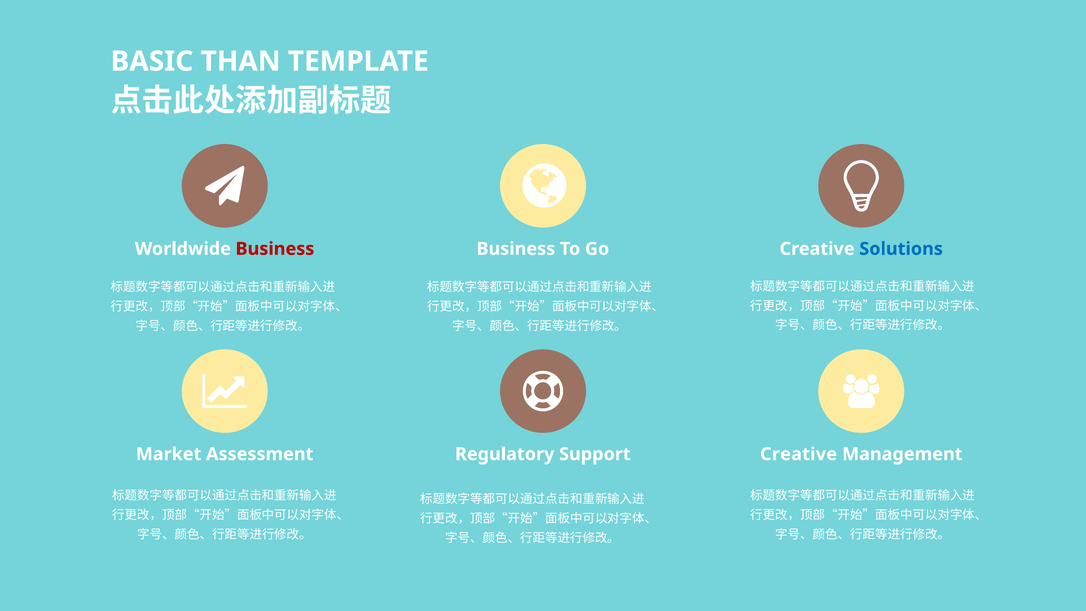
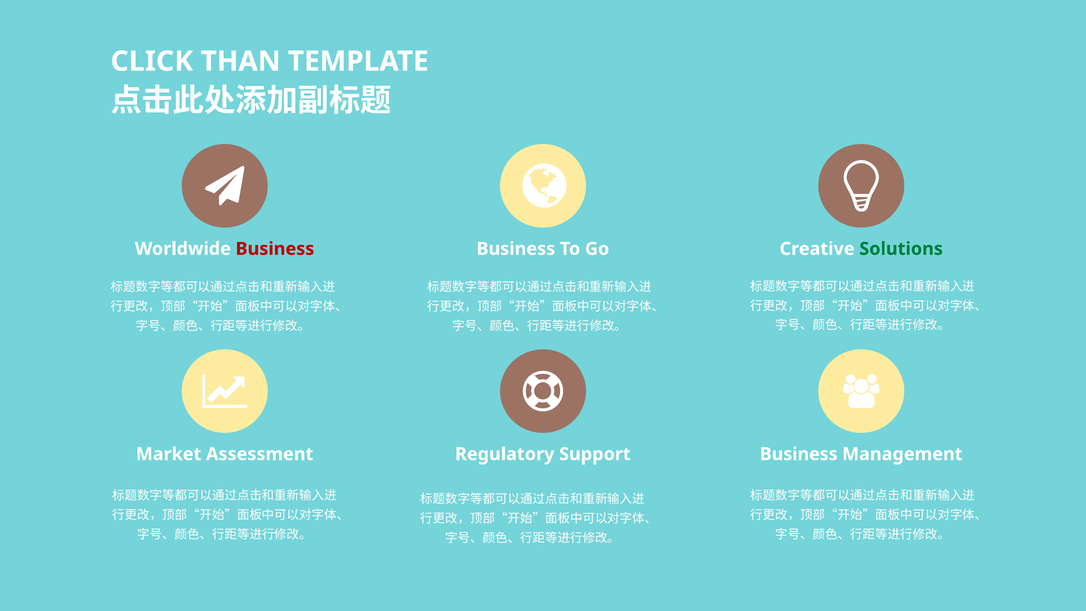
BASIC: BASIC -> CLICK (152, 61)
Solutions colour: blue -> green (901, 249)
Support Creative: Creative -> Business (799, 454)
